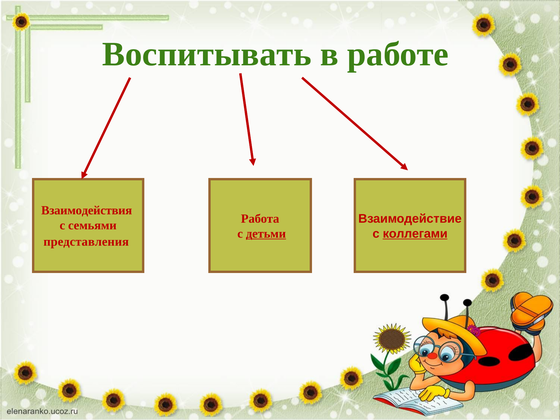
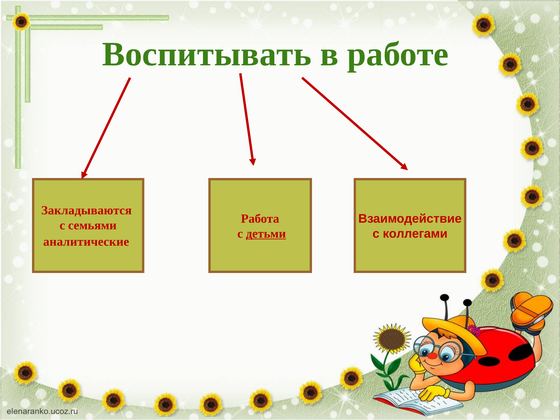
Взаимодействия: Взаимодействия -> Закладываются (87, 210)
коллегами underline: present -> none (415, 234)
представления: представления -> аналитические (86, 242)
